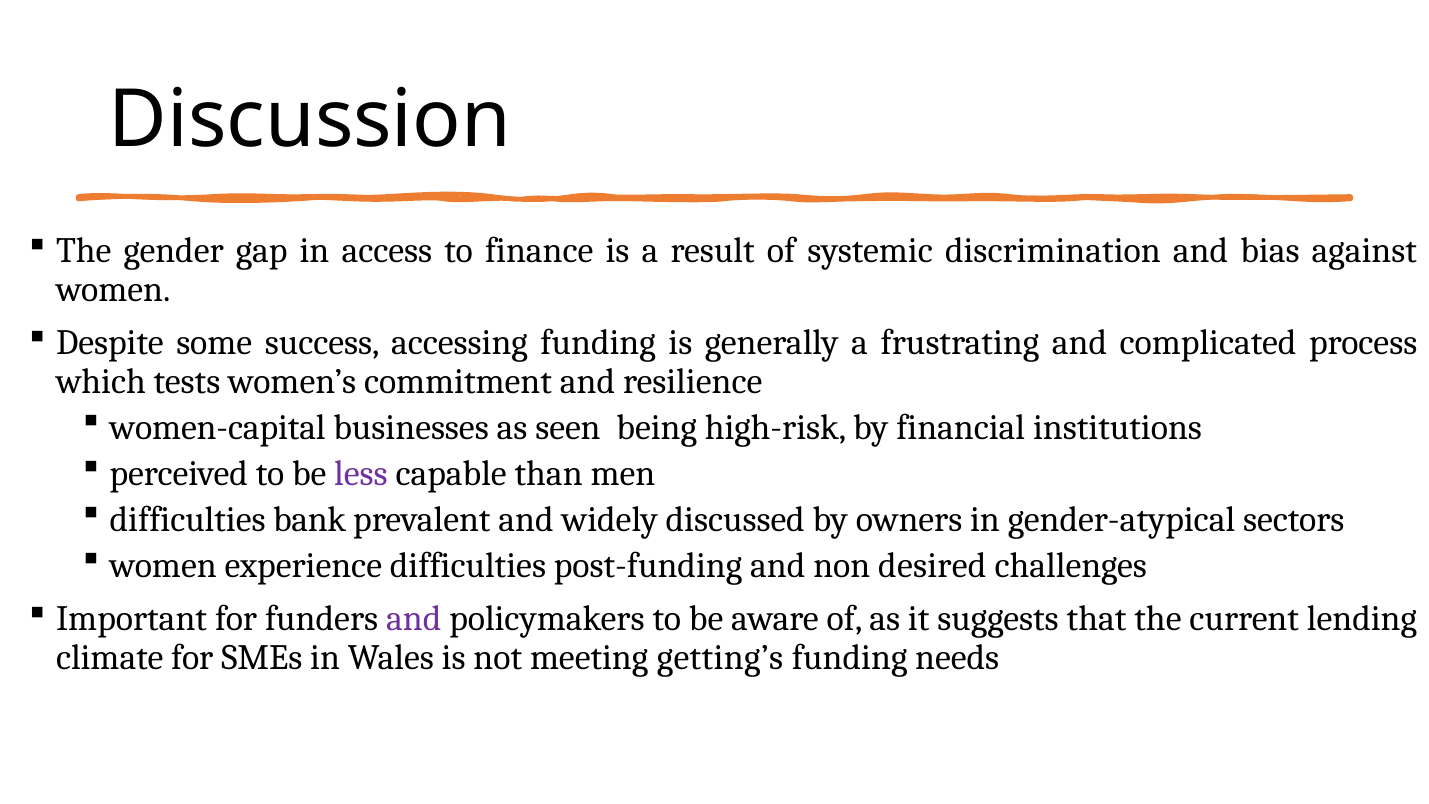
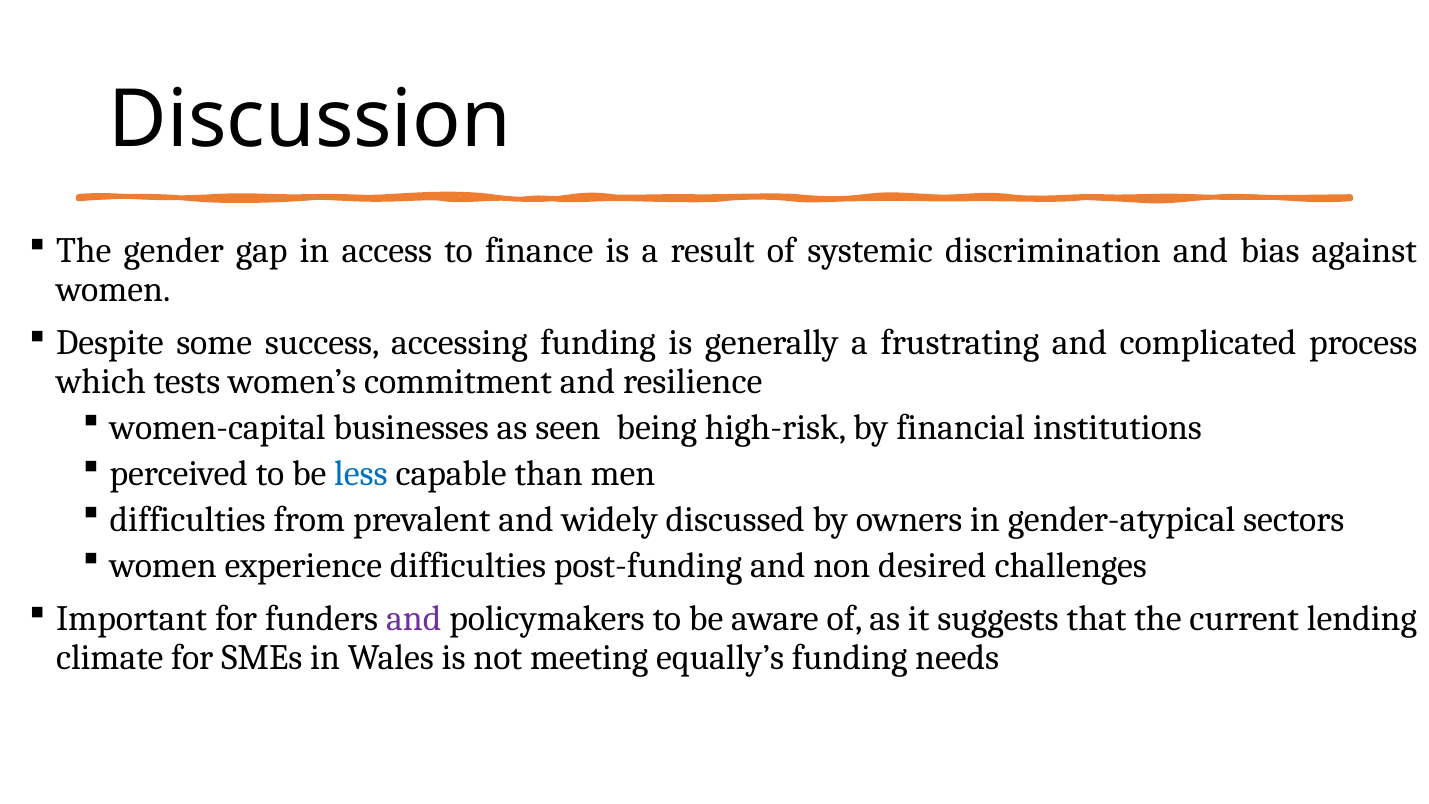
less colour: purple -> blue (361, 473)
bank: bank -> from (309, 519)
getting’s: getting’s -> equally’s (720, 657)
